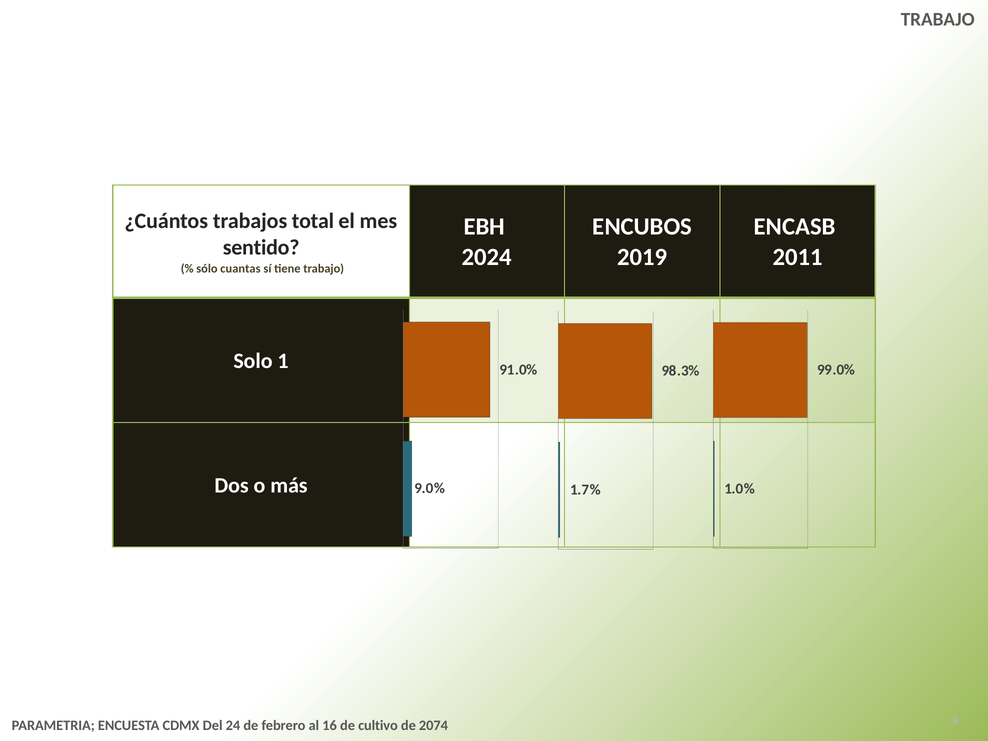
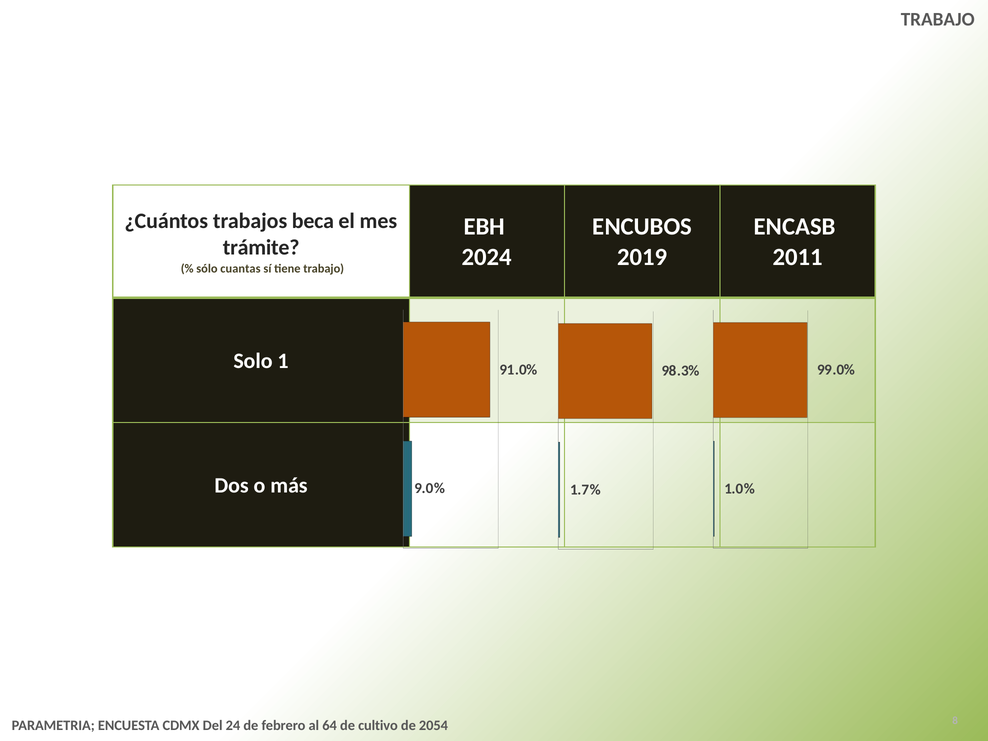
total: total -> beca (313, 221)
sentido: sentido -> trámite (261, 248)
16: 16 -> 64 (330, 725)
2074: 2074 -> 2054 (433, 725)
